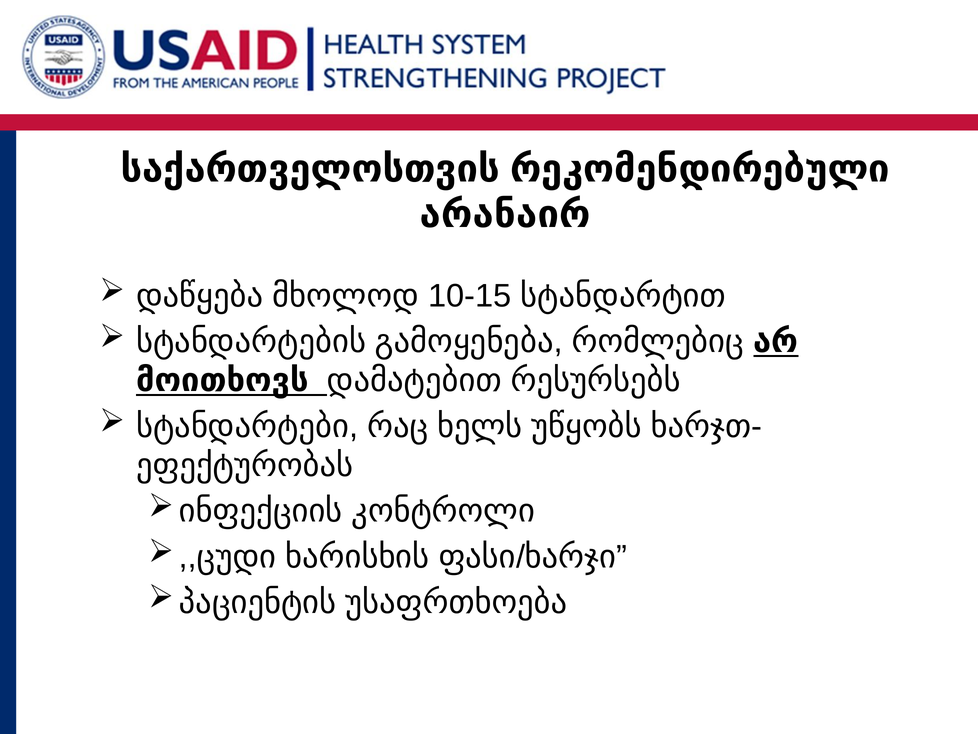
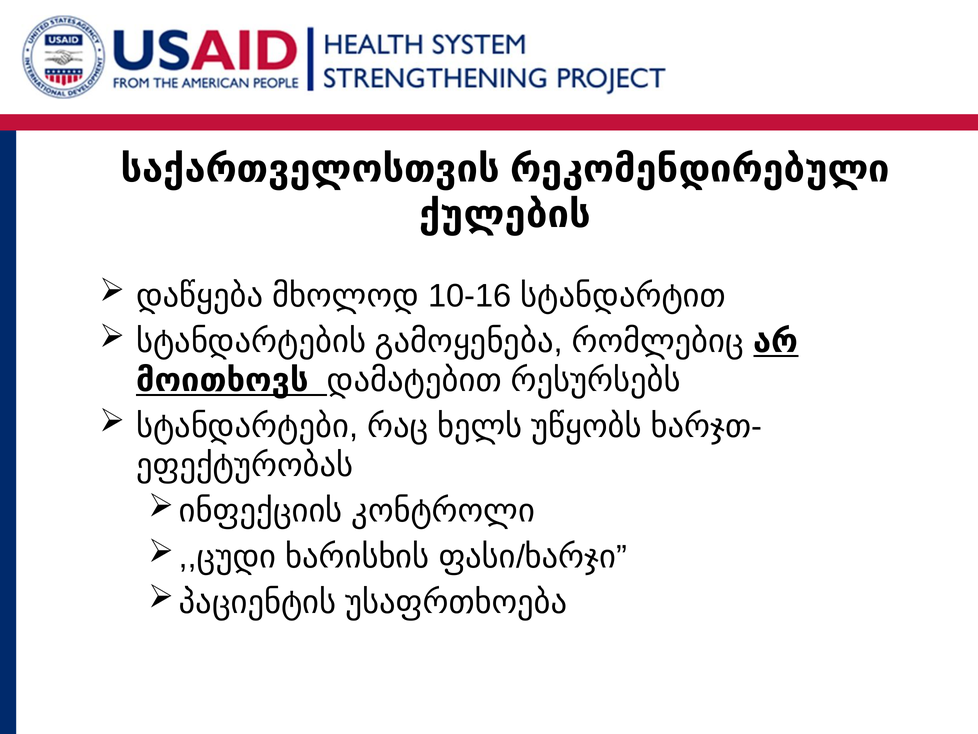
არანაირ: არანაირ -> ქულების (505, 215)
10-15: 10-15 -> 10-16 (470, 296)
